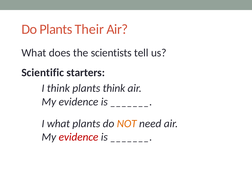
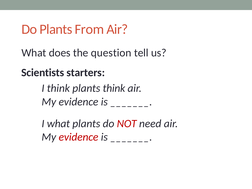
Their: Their -> From (89, 29)
scientists: scientists -> question (111, 53)
Scientific: Scientific -> Scientists (43, 73)
NOT colour: orange -> red (127, 124)
